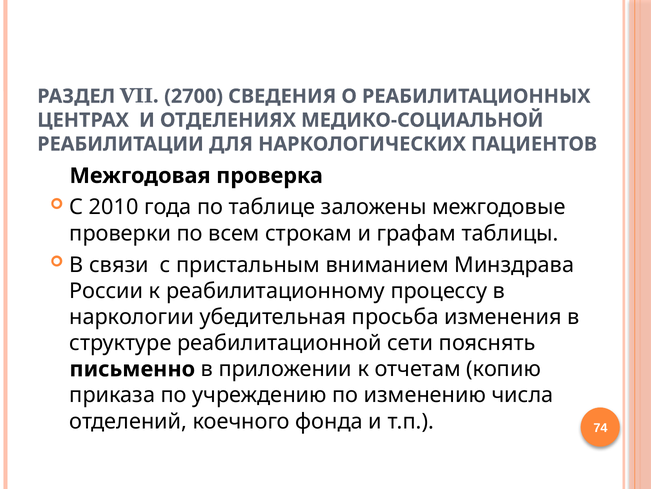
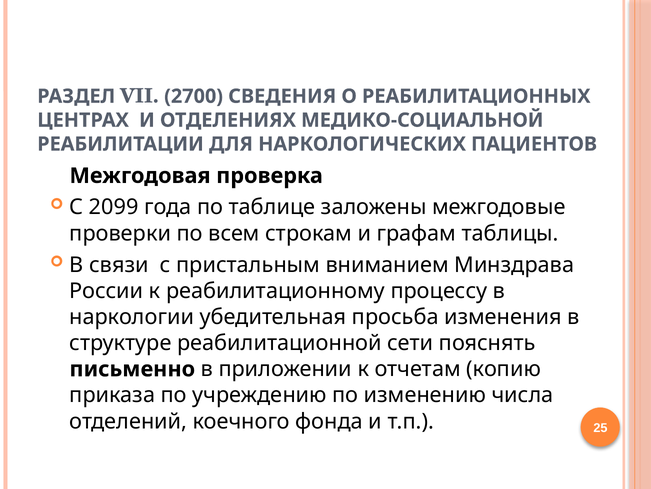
2010: 2010 -> 2099 (114, 207)
74: 74 -> 25 (600, 428)
